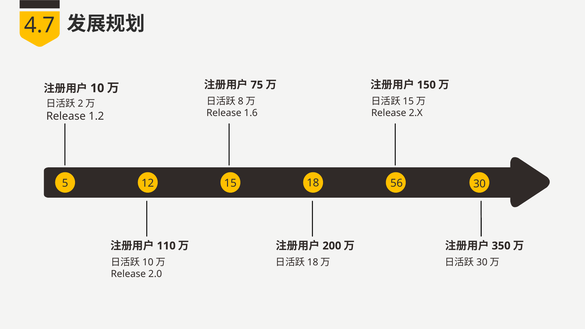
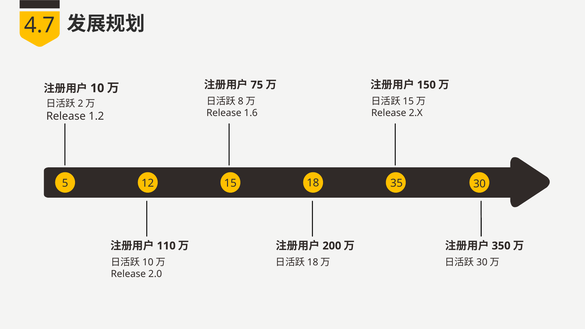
56: 56 -> 35 (397, 183)
